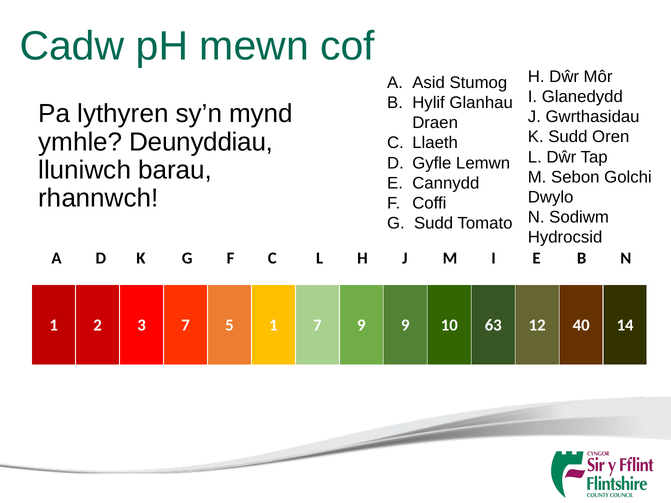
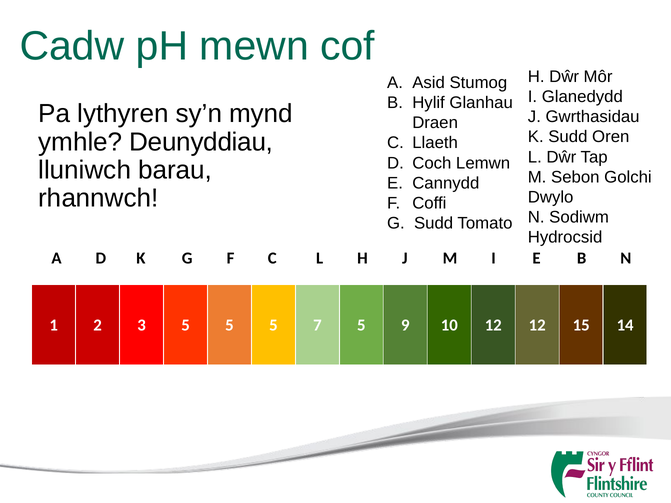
Gyfle: Gyfle -> Coch (432, 163)
3 7: 7 -> 5 (186, 326)
1: 1 -> 5 (273, 326)
7 9: 9 -> 5 (361, 326)
10 63: 63 -> 12 (493, 326)
40: 40 -> 15 (581, 326)
